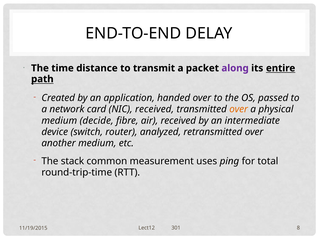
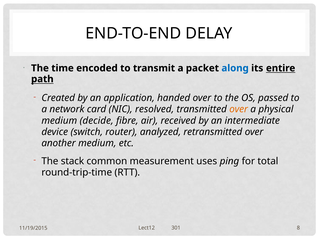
distance: distance -> encoded (97, 68)
along colour: purple -> blue (235, 68)
NIC received: received -> resolved (155, 109)
